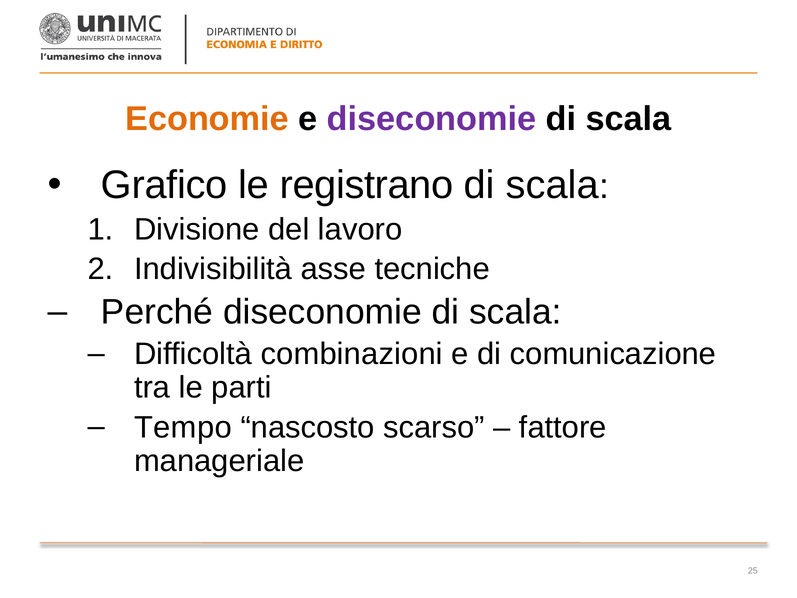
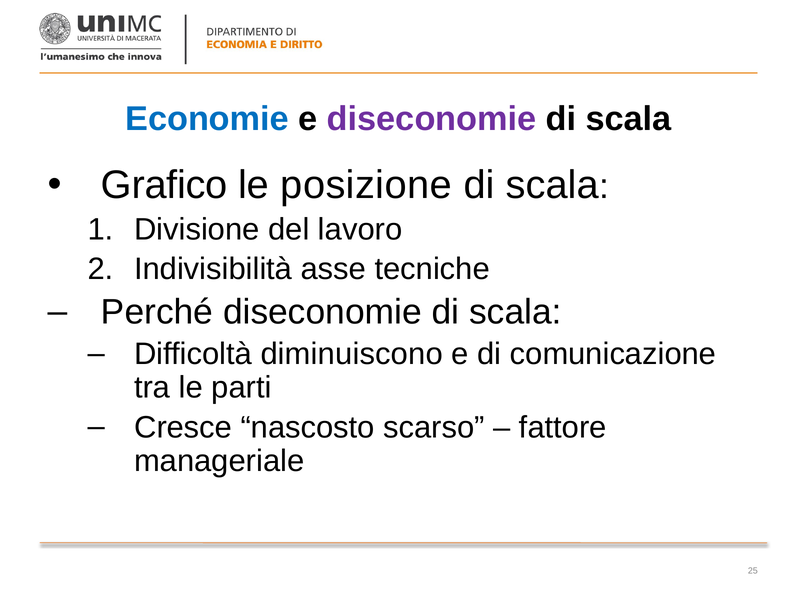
Economie colour: orange -> blue (207, 119)
registrano: registrano -> posizione (366, 185)
combinazioni: combinazioni -> diminuiscono (352, 354)
Tempo: Tempo -> Cresce (183, 427)
